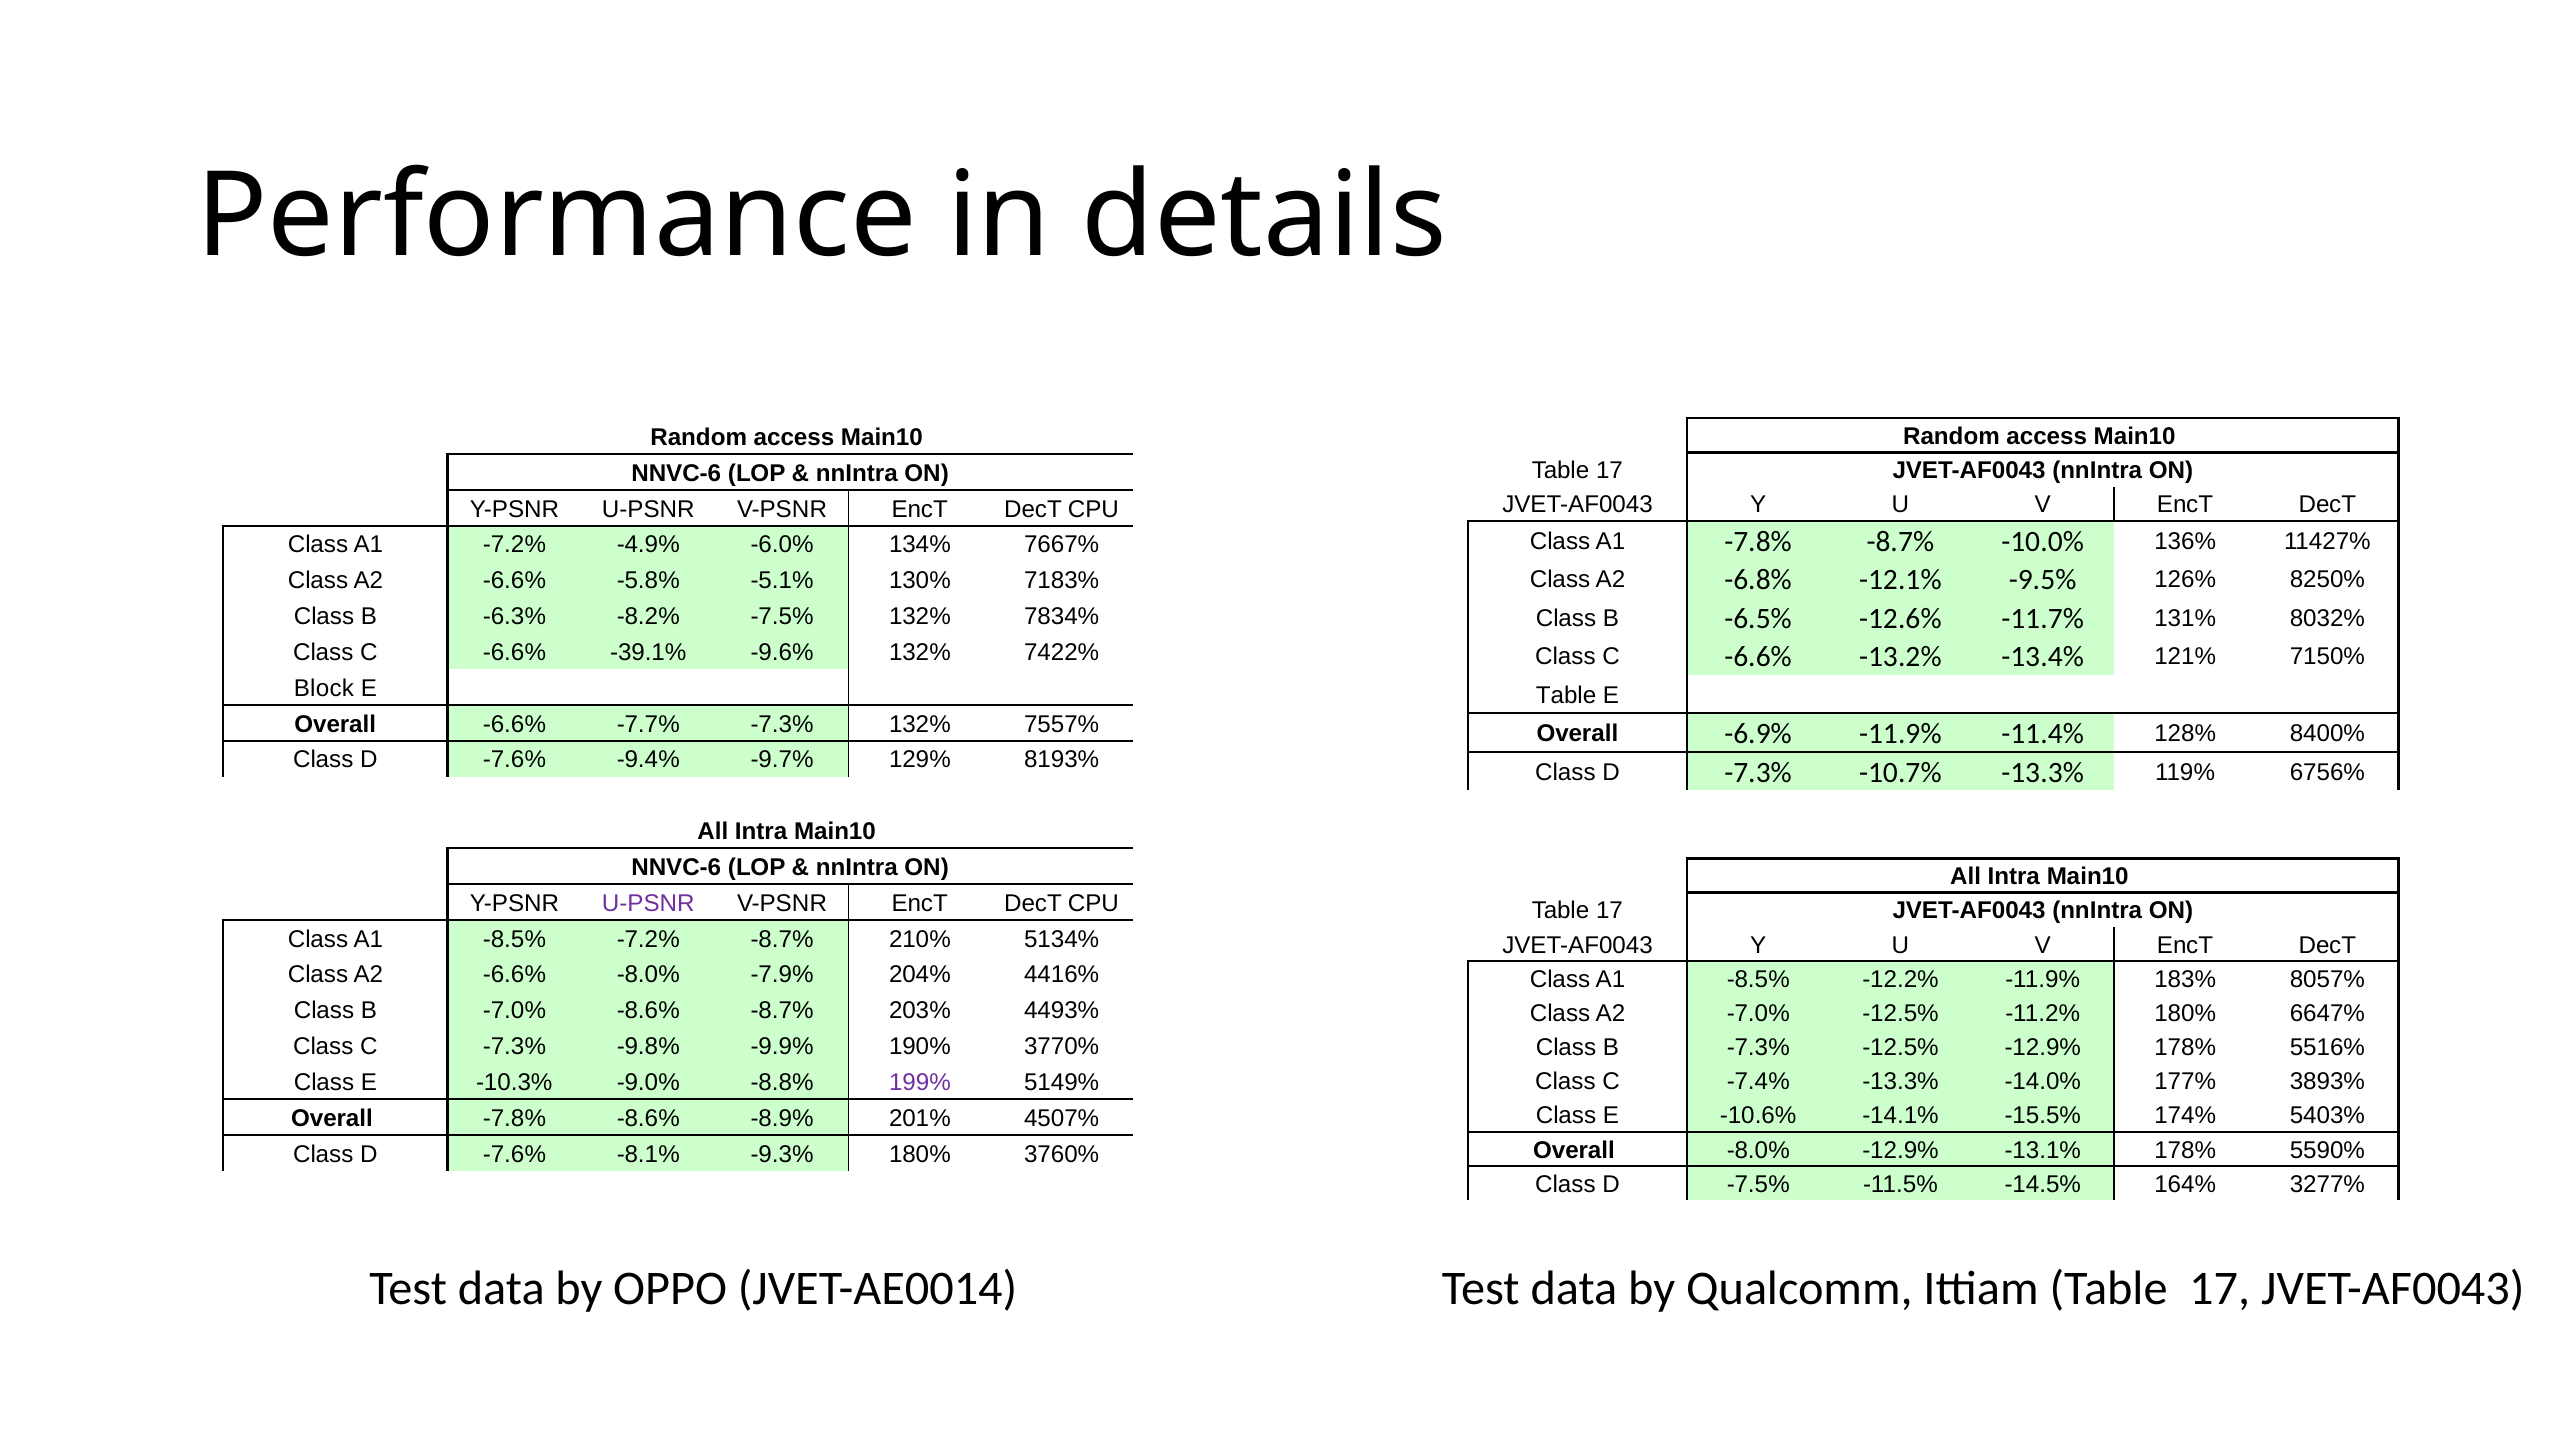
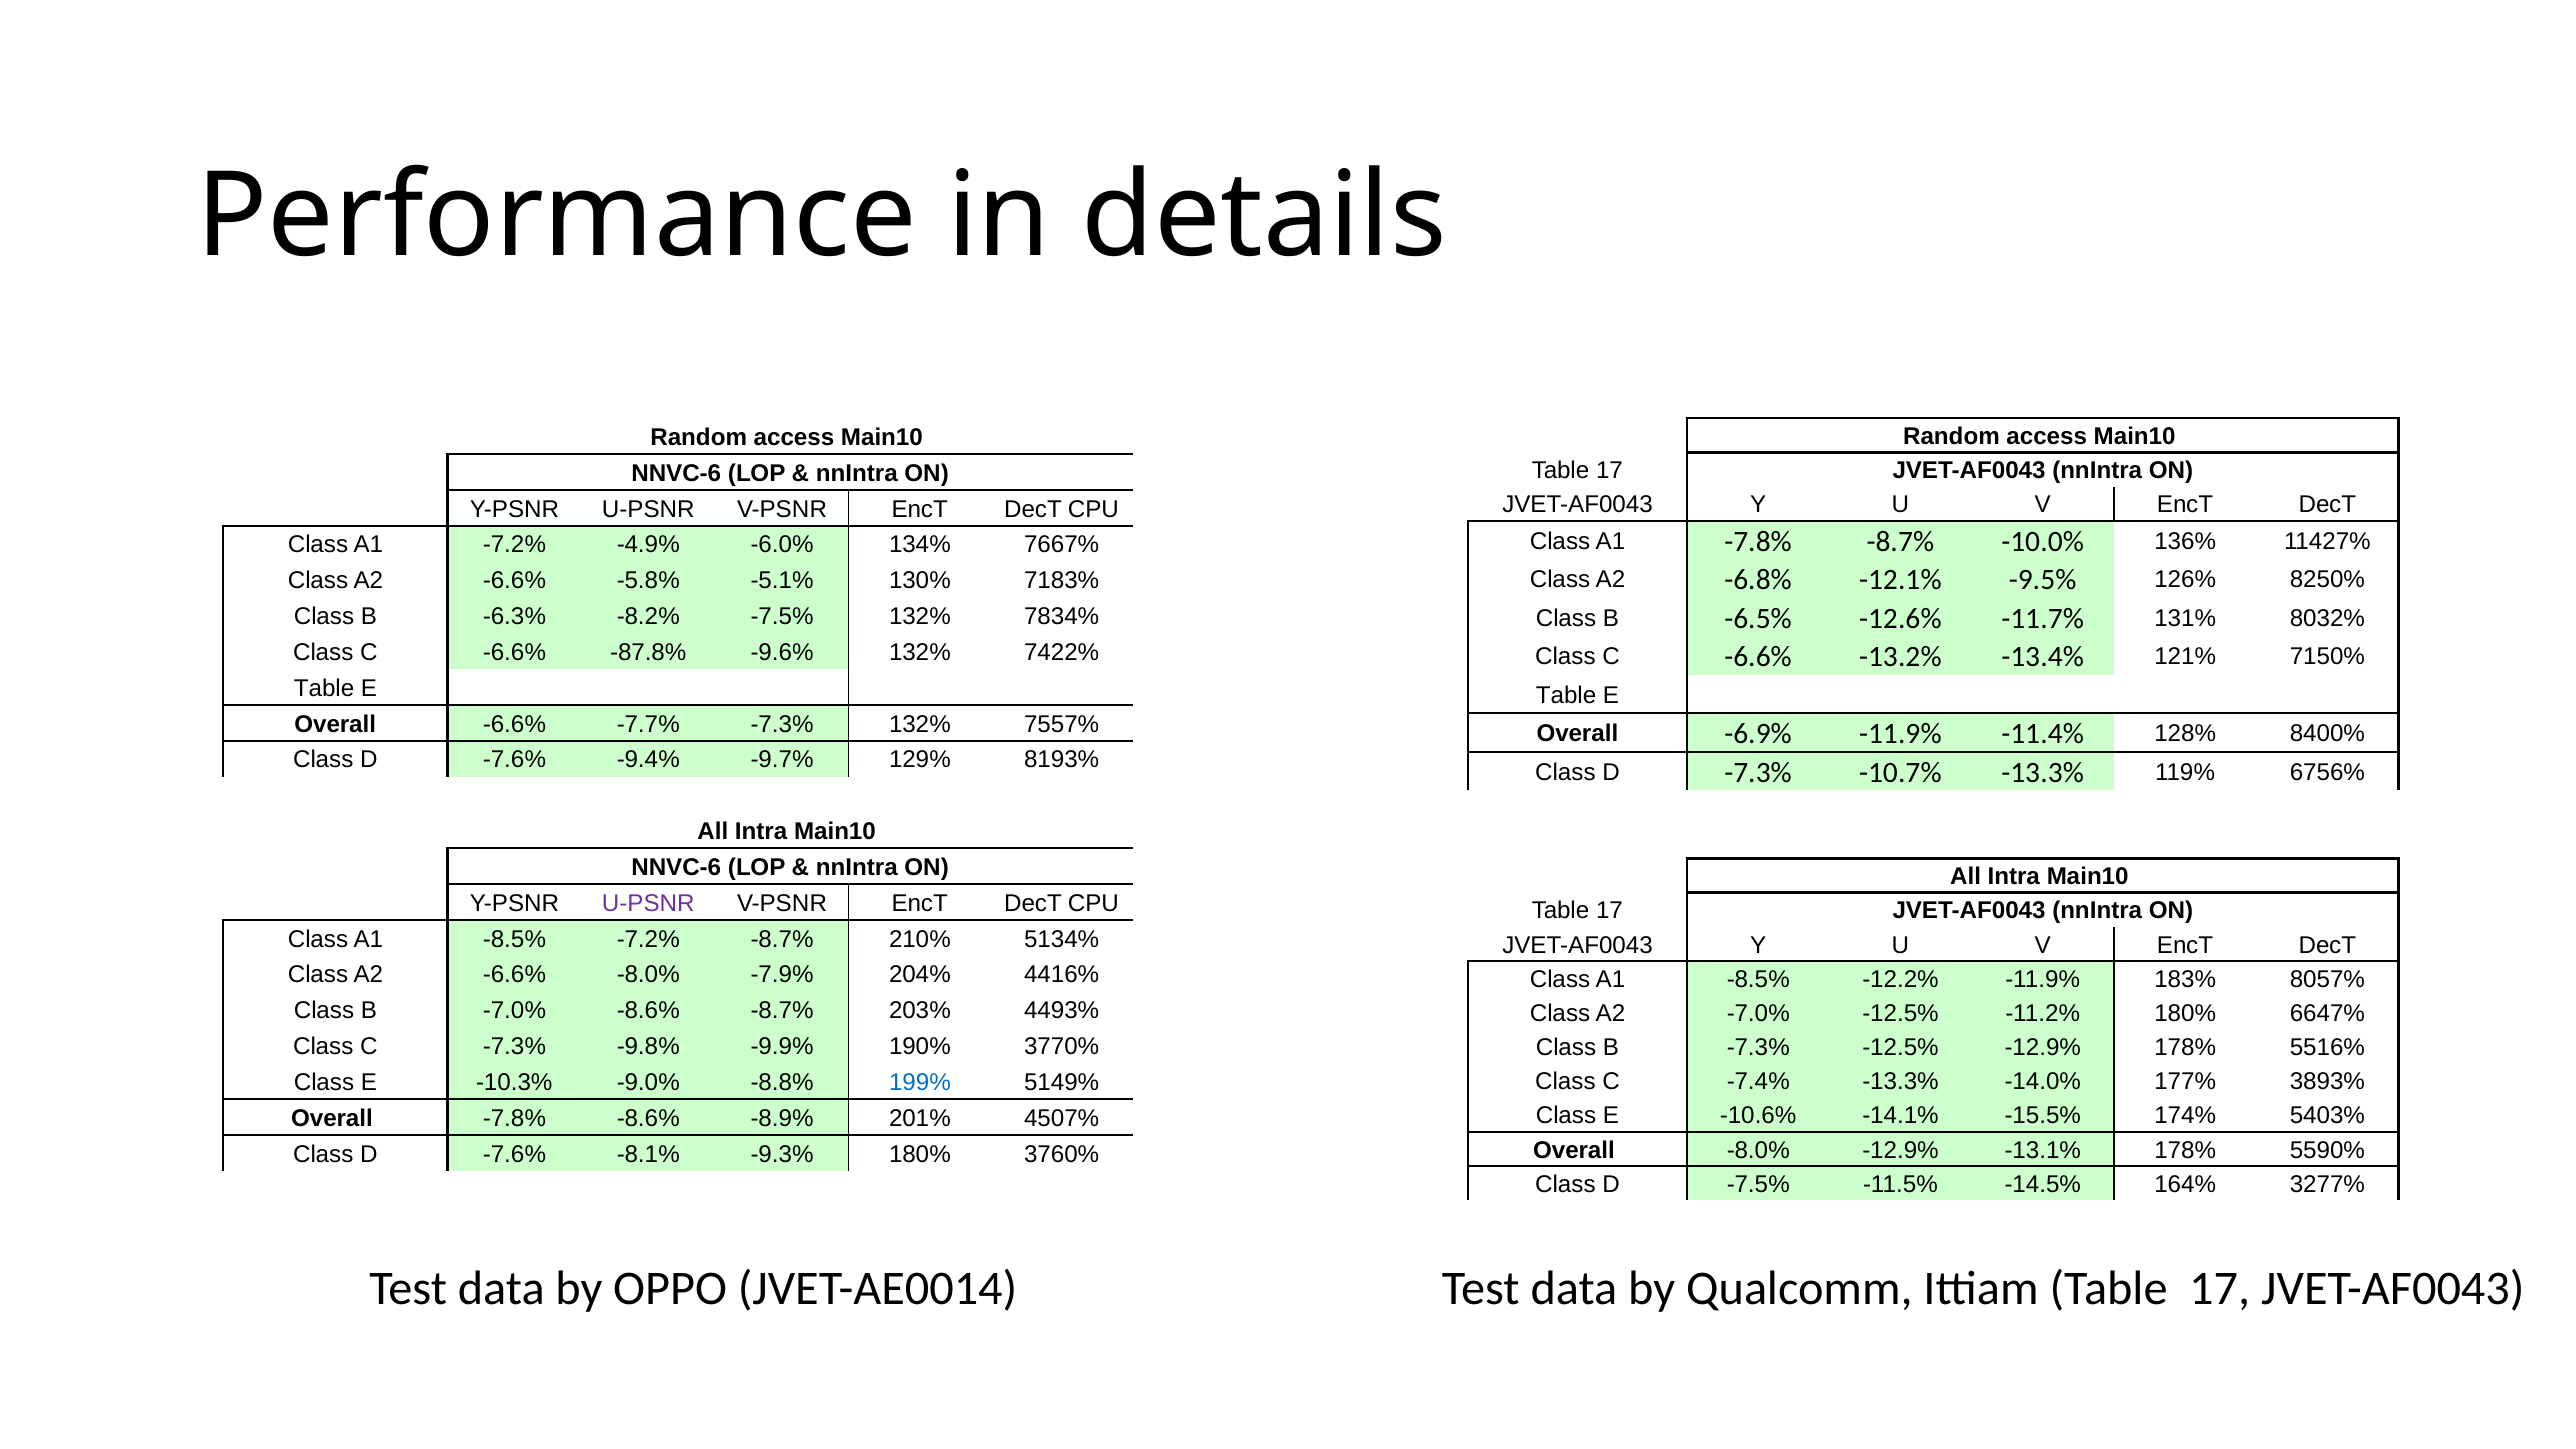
-39.1%: -39.1% -> -87.8% (648, 652)
Block: Block -> Table (324, 688)
199% colour: purple -> blue (920, 1082)
